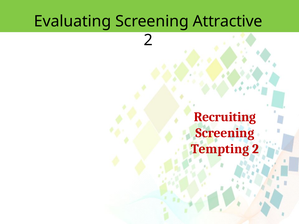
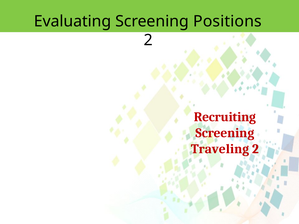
Attractive: Attractive -> Positions (227, 21)
Tempting: Tempting -> Traveling (220, 149)
